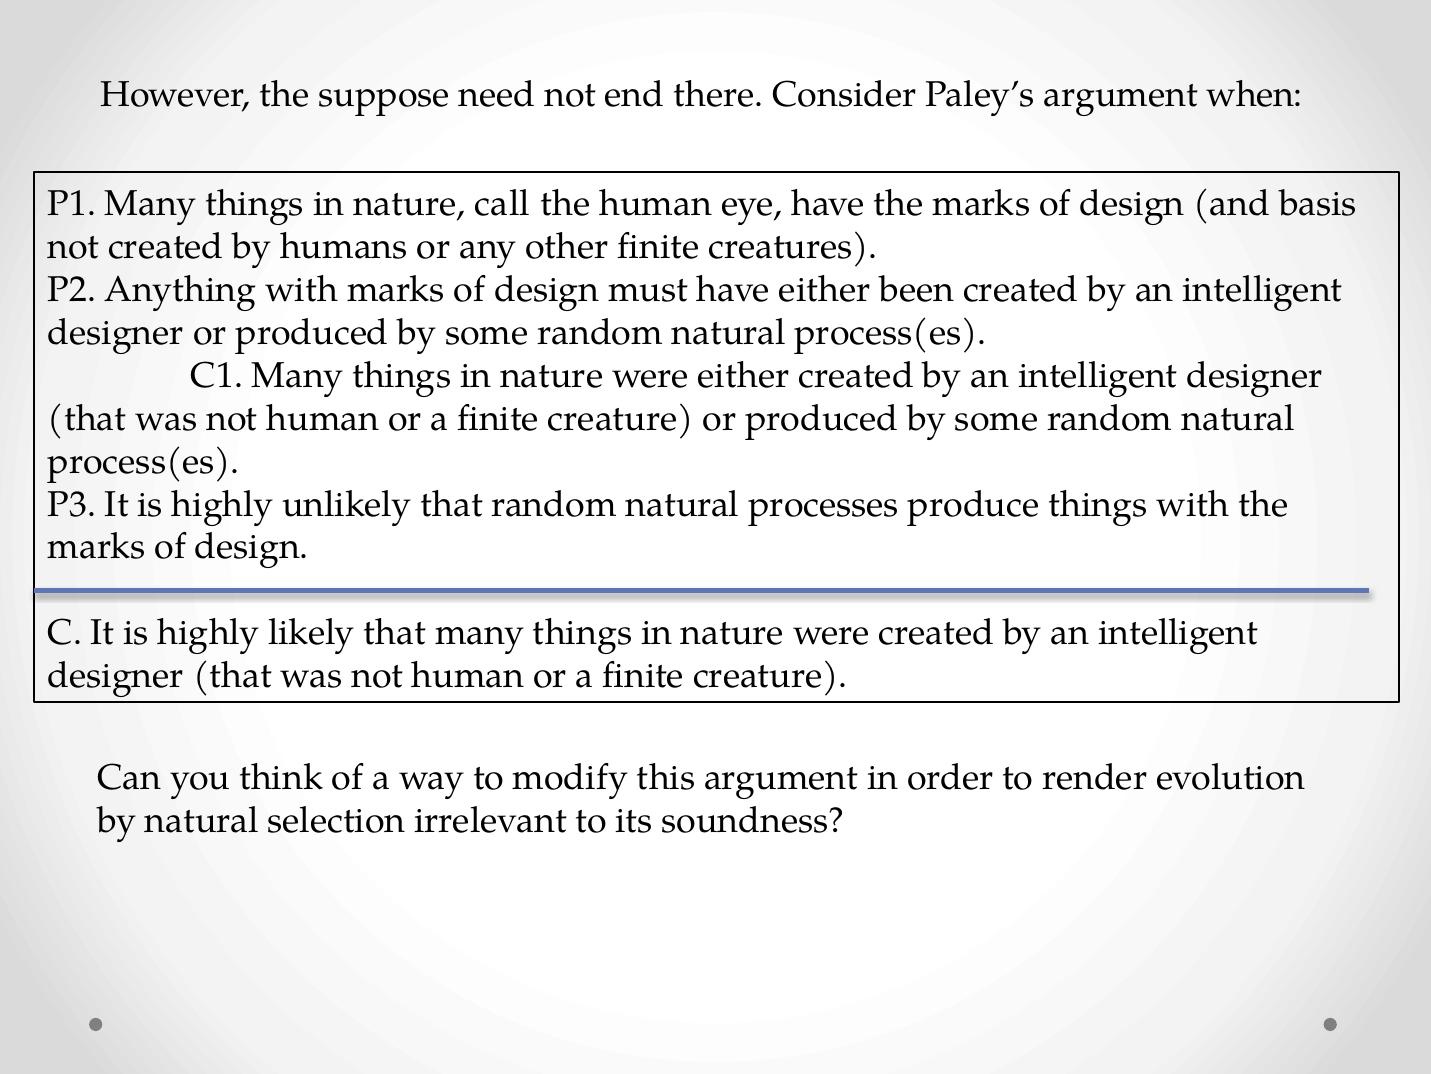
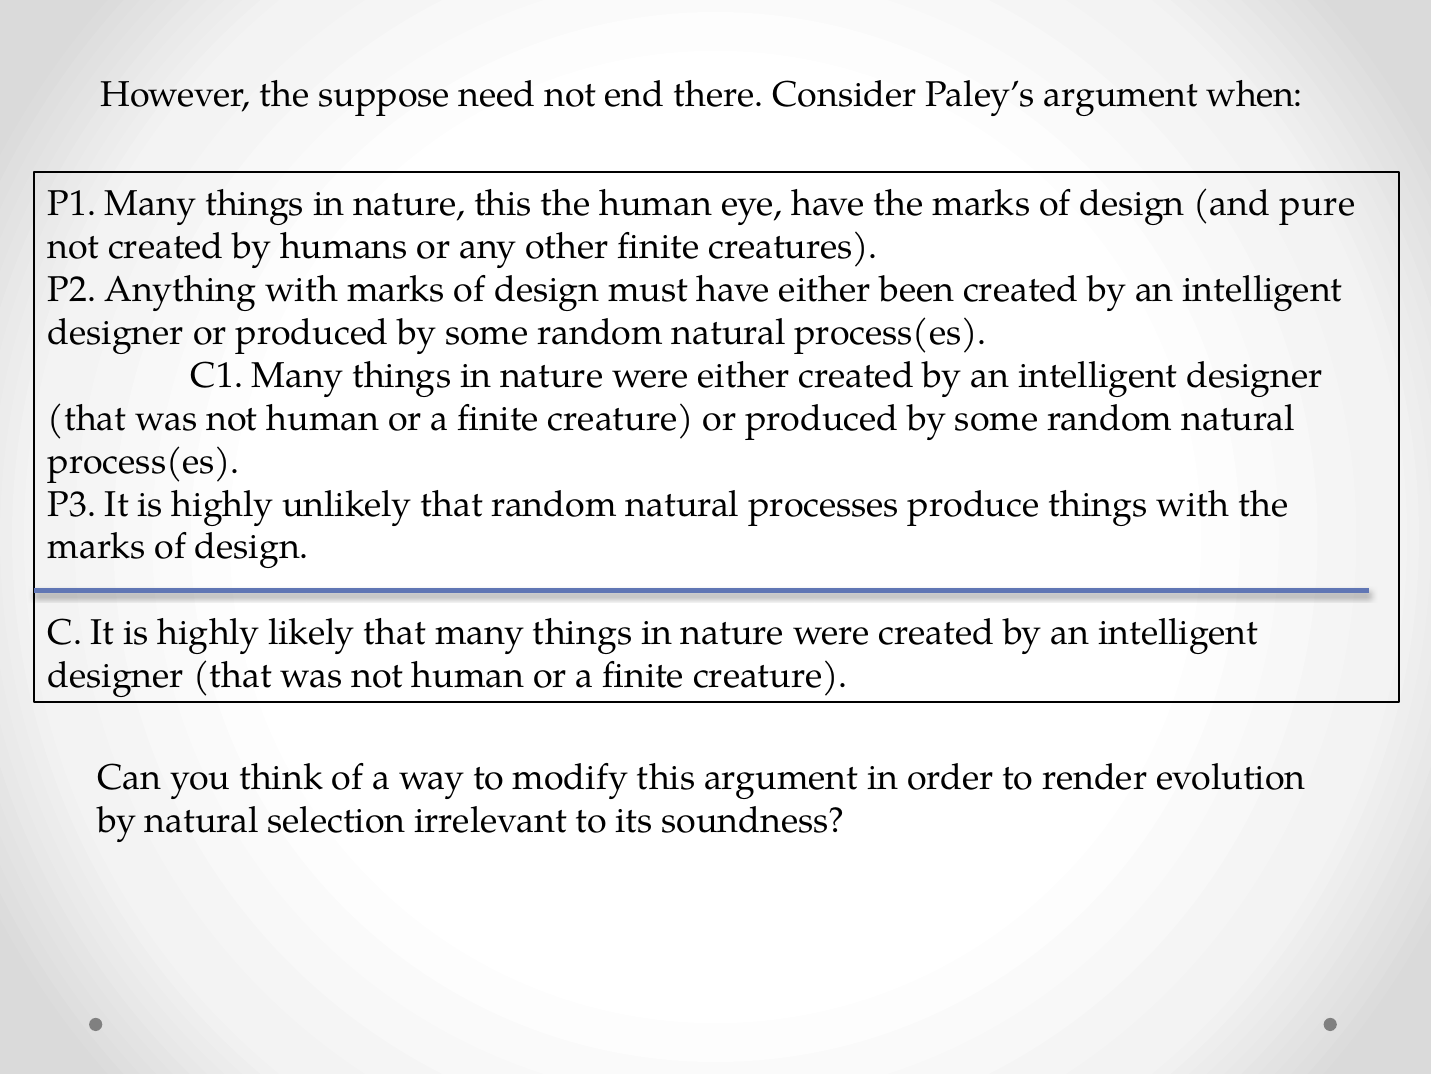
nature call: call -> this (503, 203)
basis: basis -> pure (1318, 203)
